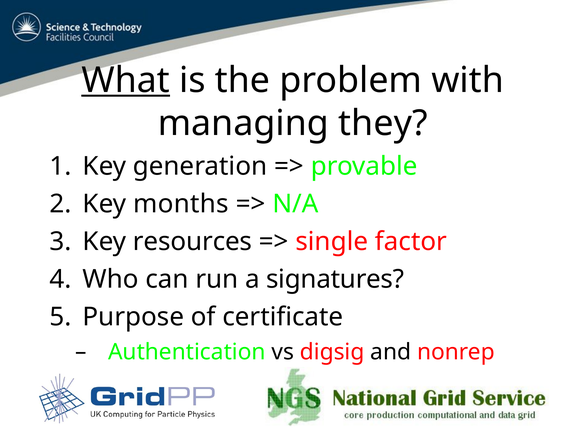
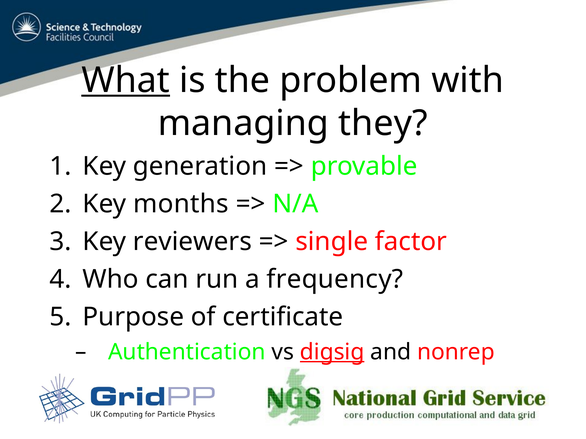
resources: resources -> reviewers (192, 242)
signatures: signatures -> frequency (335, 280)
digsig underline: none -> present (332, 352)
